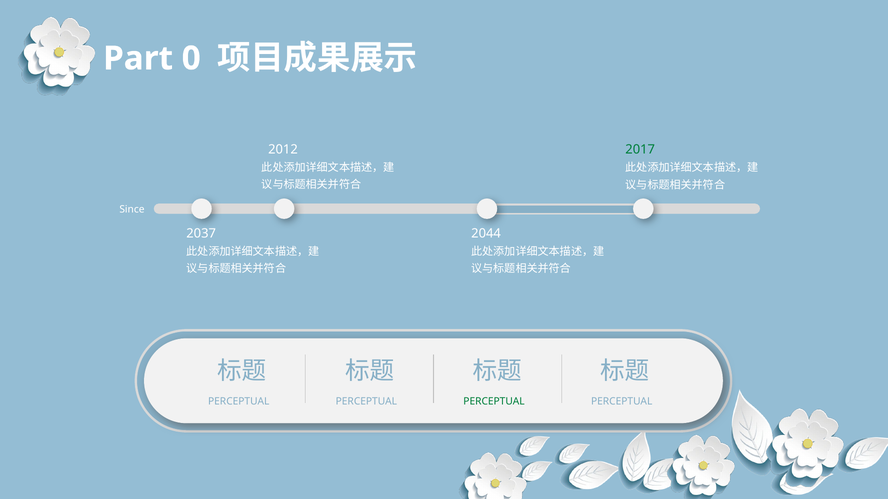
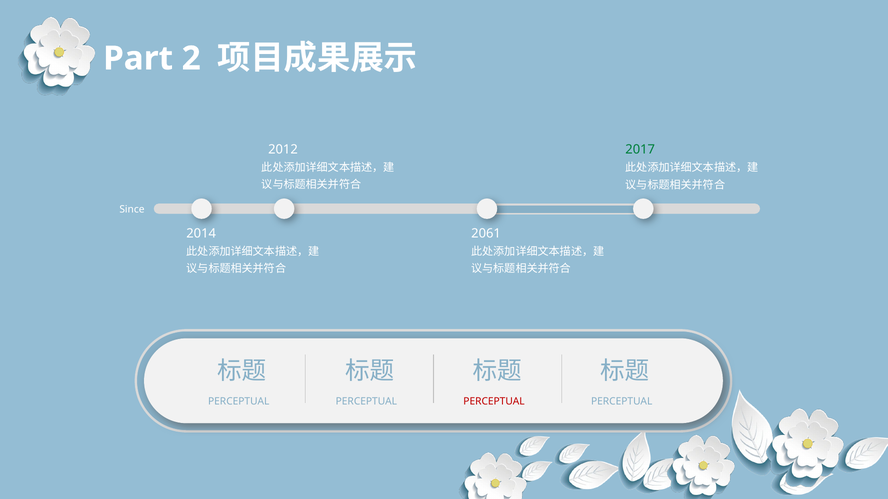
0: 0 -> 2 (191, 58)
2037: 2037 -> 2014 (201, 234)
2044: 2044 -> 2061 (486, 234)
PERCEPTUAL colour: green -> red (494, 402)
